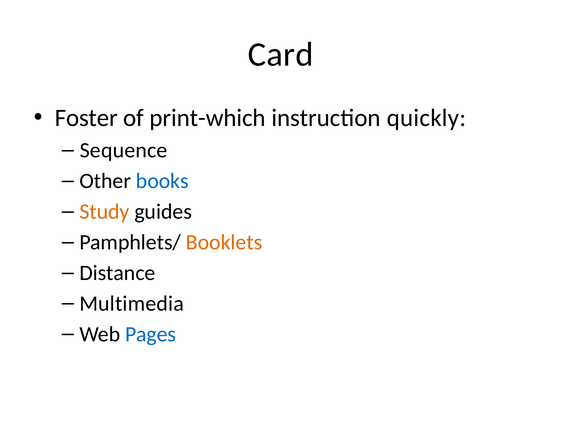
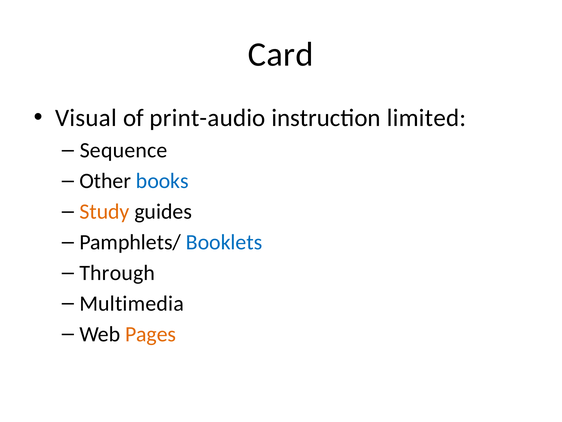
Foster: Foster -> Visual (86, 118)
print-which: print-which -> print-audio (208, 118)
quickly: quickly -> limited (427, 118)
Booklets colour: orange -> blue (224, 242)
Distance: Distance -> Through (117, 273)
Pages colour: blue -> orange (151, 334)
